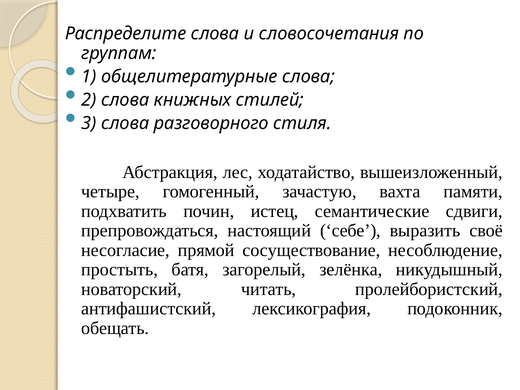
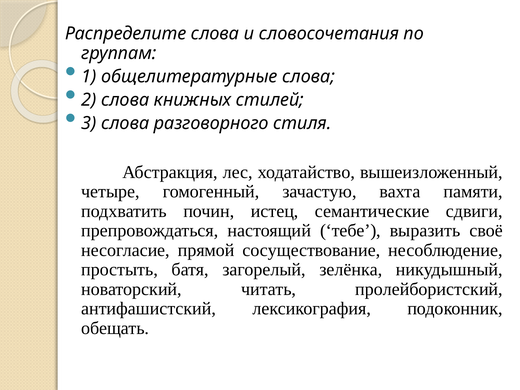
себе: себе -> тебе (350, 231)
